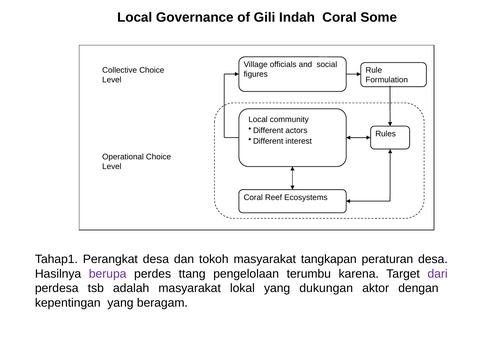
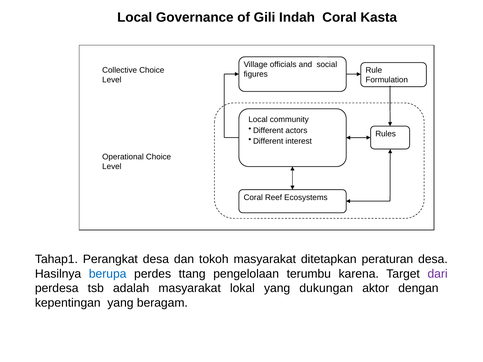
Some: Some -> Kasta (379, 18)
tangkapan: tangkapan -> ditetapkan (329, 259)
berupa colour: purple -> blue (108, 274)
